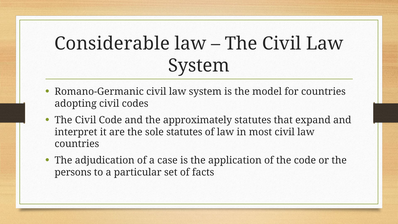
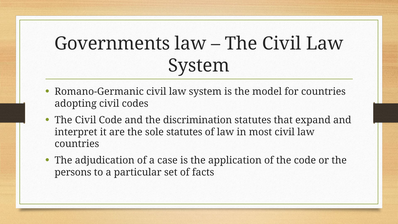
Considerable: Considerable -> Governments (112, 44)
approximately: approximately -> discrimination (198, 120)
